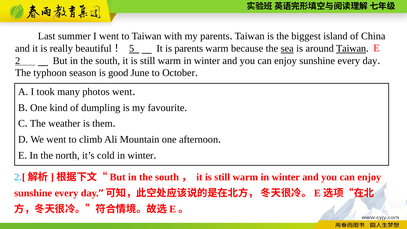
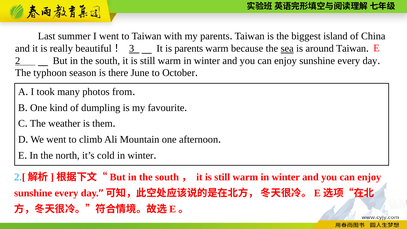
5: 5 -> 3 (132, 48)
Taiwan underline: present -> none (351, 48)
good: good -> there (118, 73)
photos went: went -> from (122, 92)
